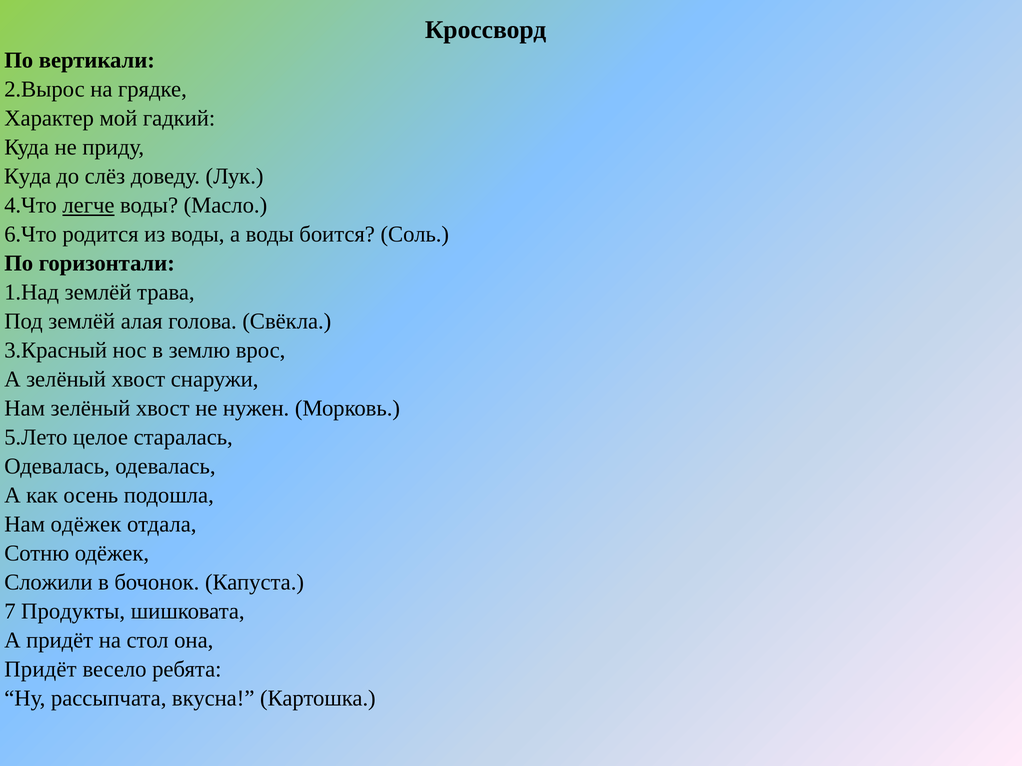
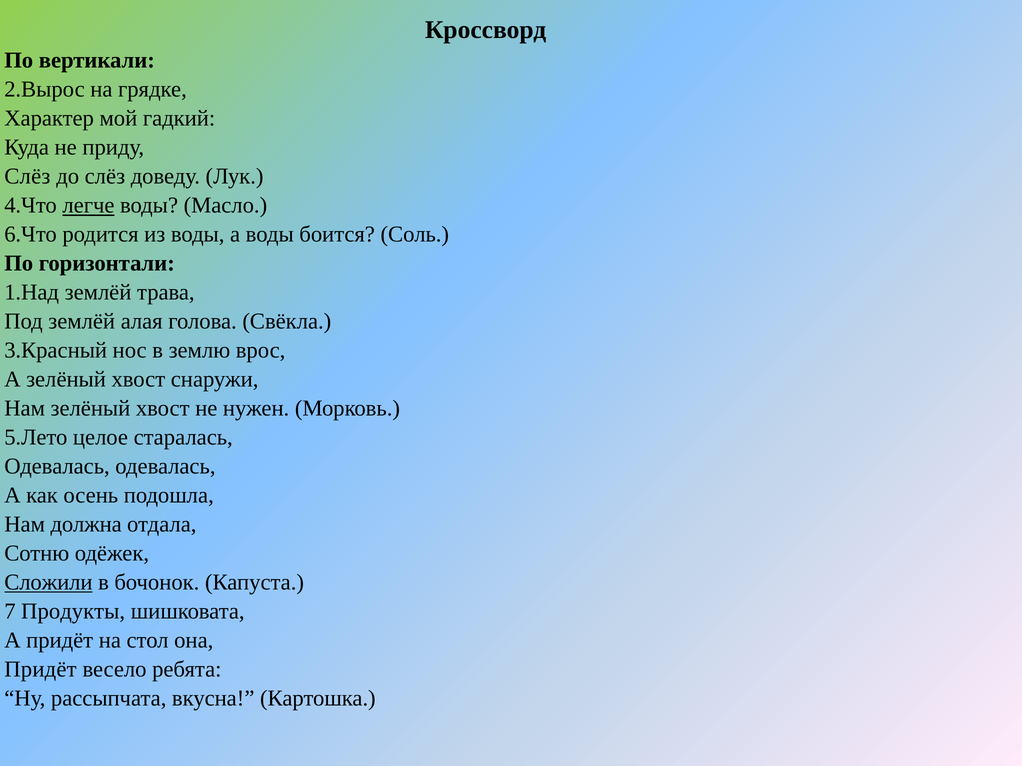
Куда: Куда -> Слёз (27, 177)
Нам одёжек: одёжек -> должна (86, 525)
Сложили underline: none -> present (48, 583)
